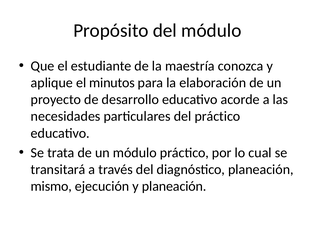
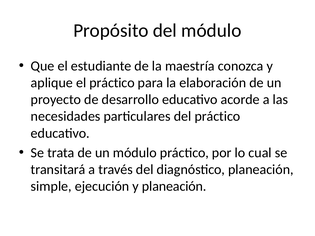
el minutos: minutos -> práctico (112, 83)
mismo: mismo -> simple (51, 187)
